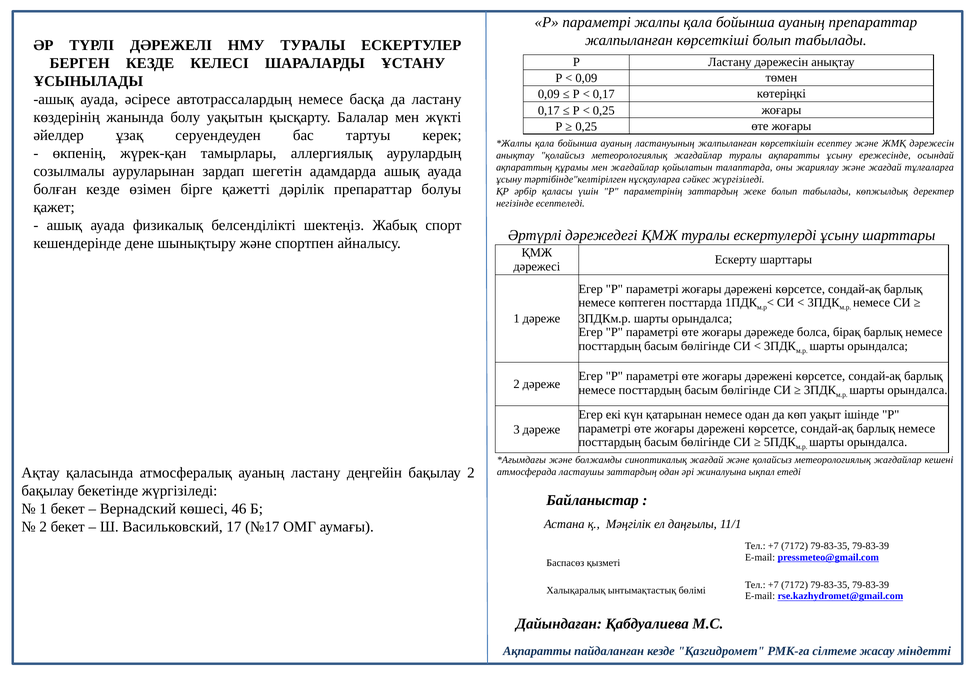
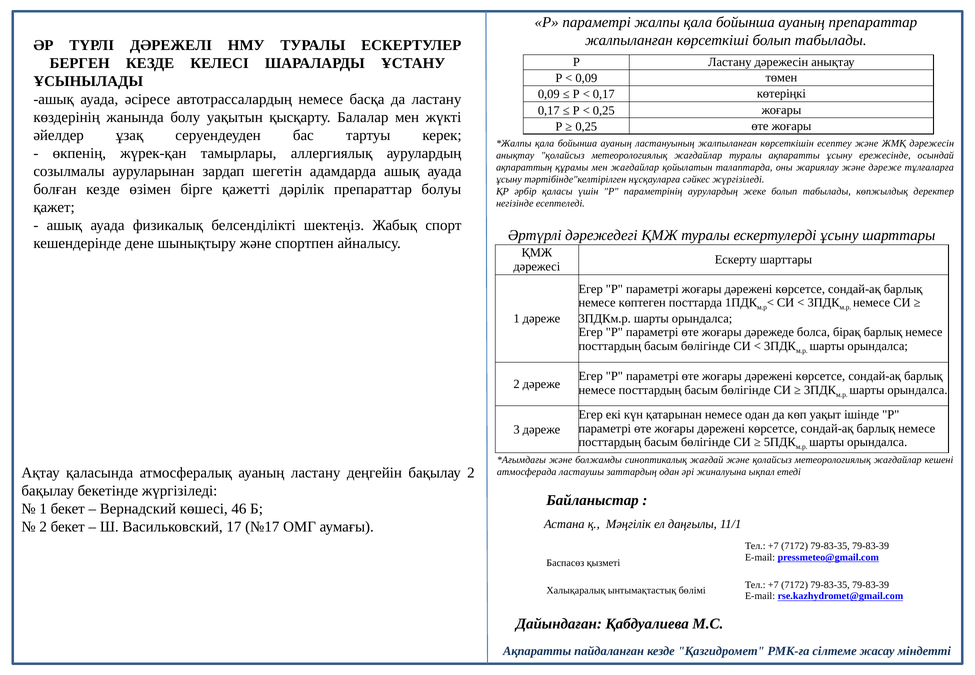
және жағдай: жағдай -> дәреже (885, 167)
параметрінің заттардың: заттардың -> аурулардың (713, 191)
